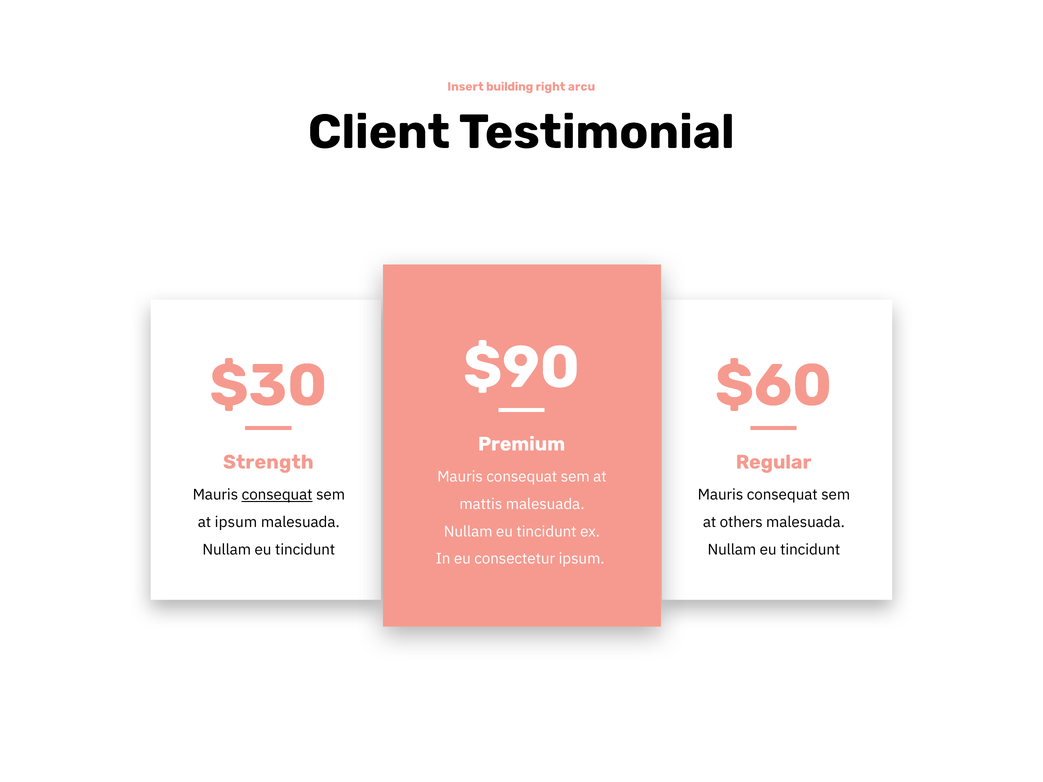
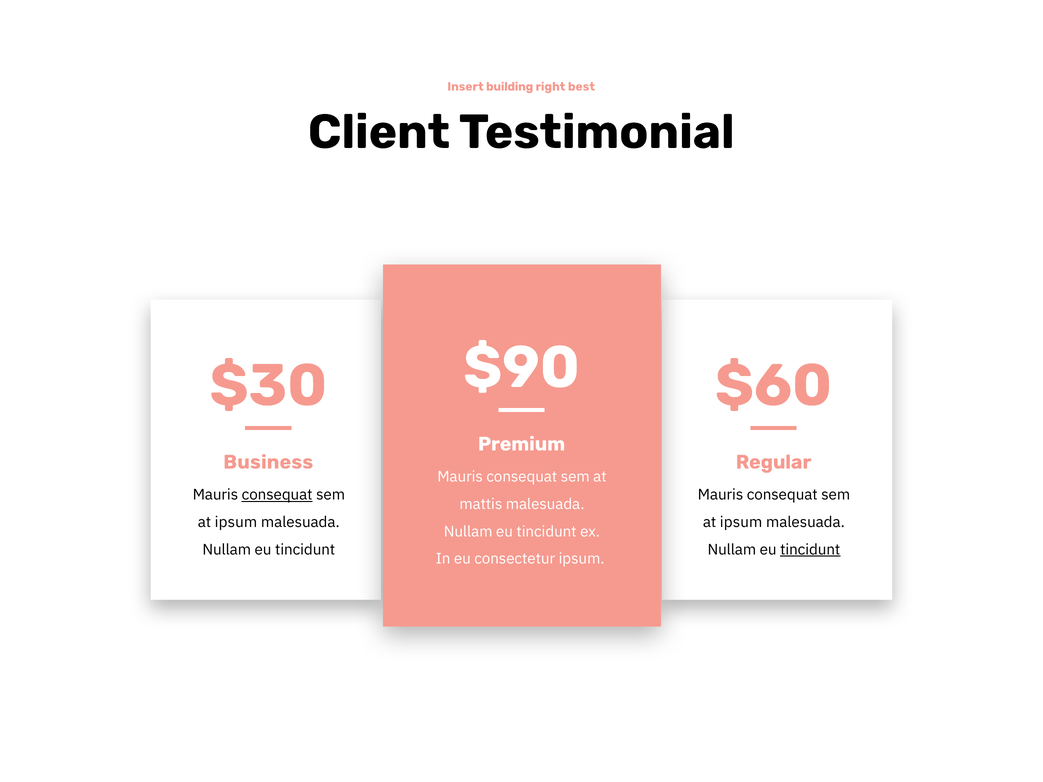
arcu: arcu -> best (581, 87)
Strength: Strength -> Business (268, 462)
others: others -> ipsum (741, 522)
tincidunt underline: none -> present (810, 550)
